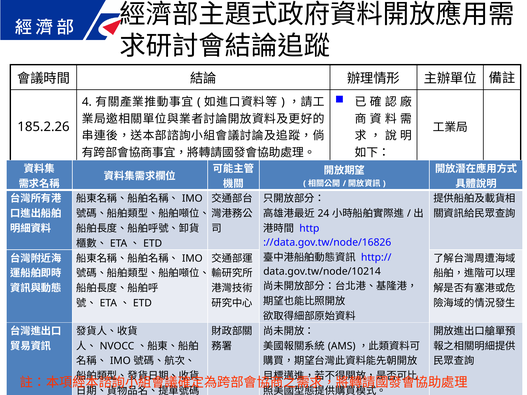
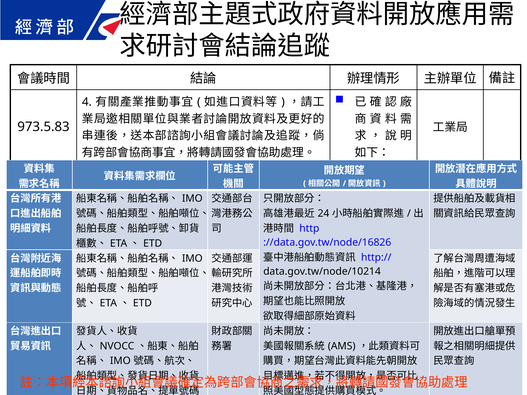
185.2.26: 185.2.26 -> 973.5.83 (44, 127)
